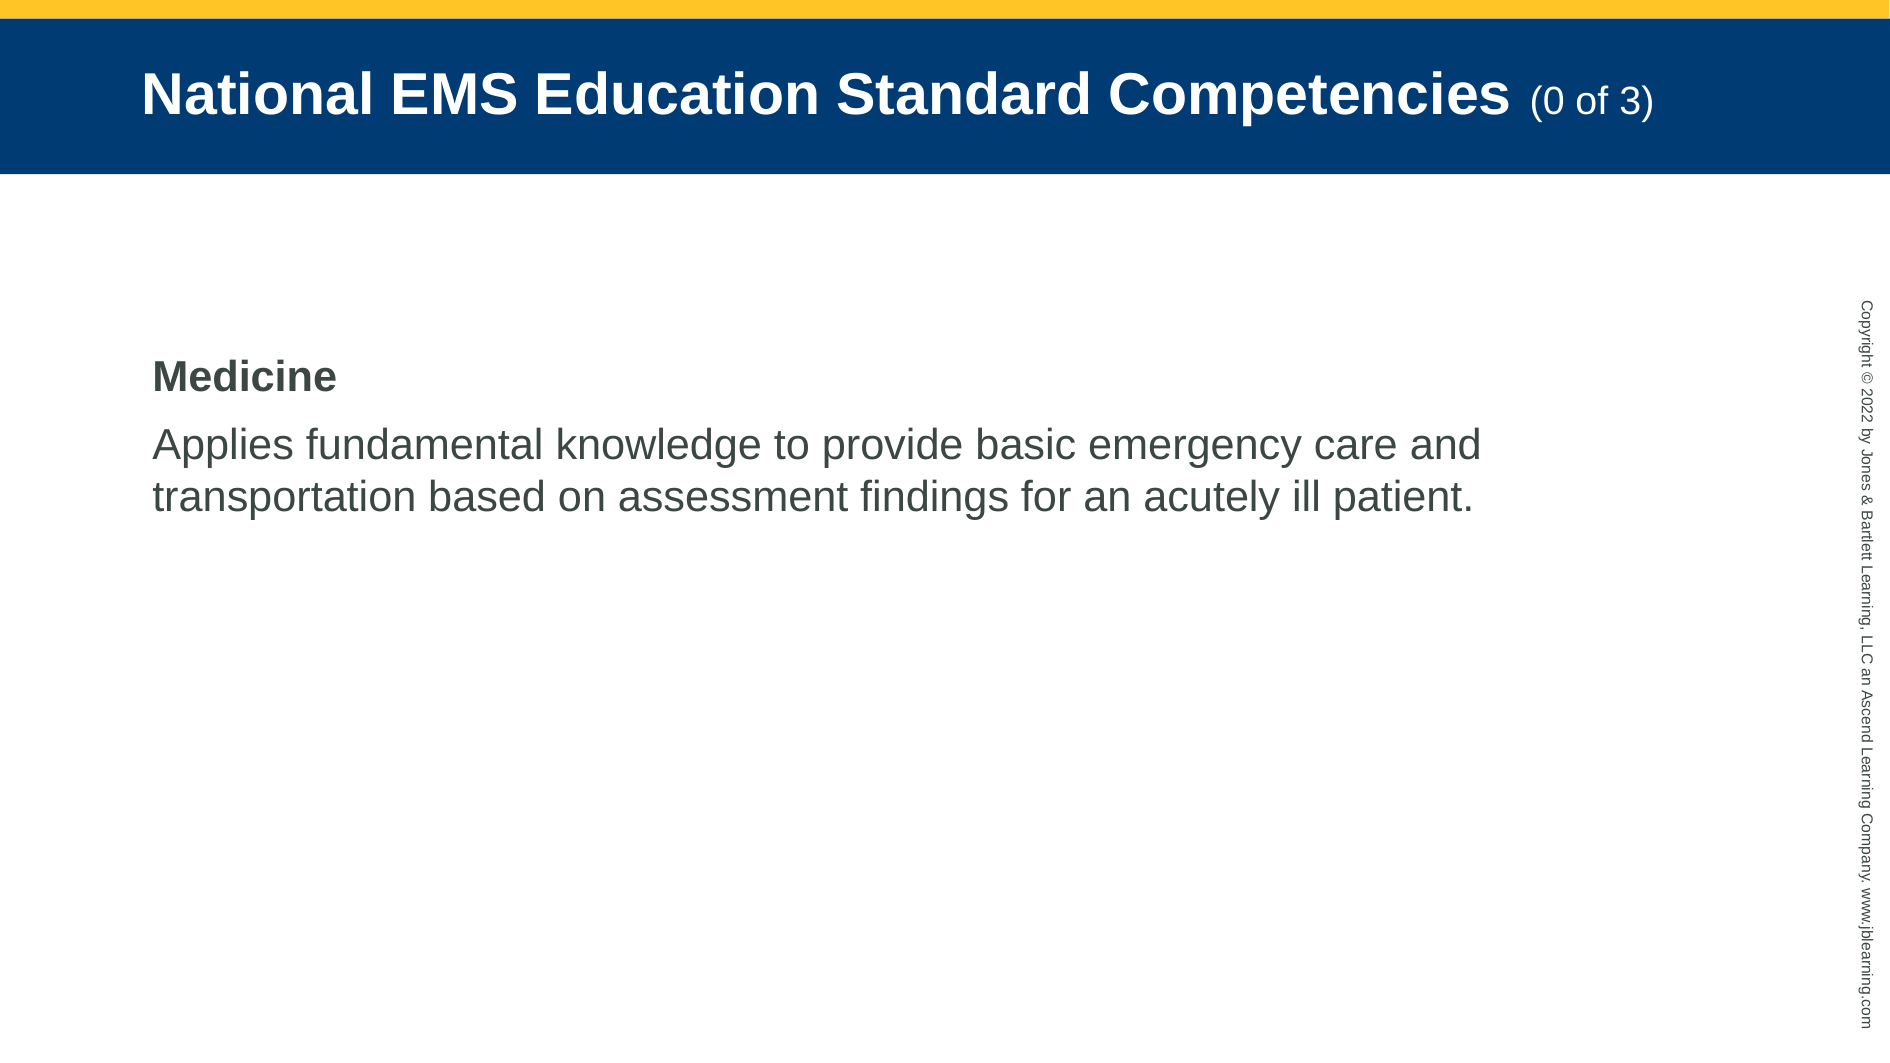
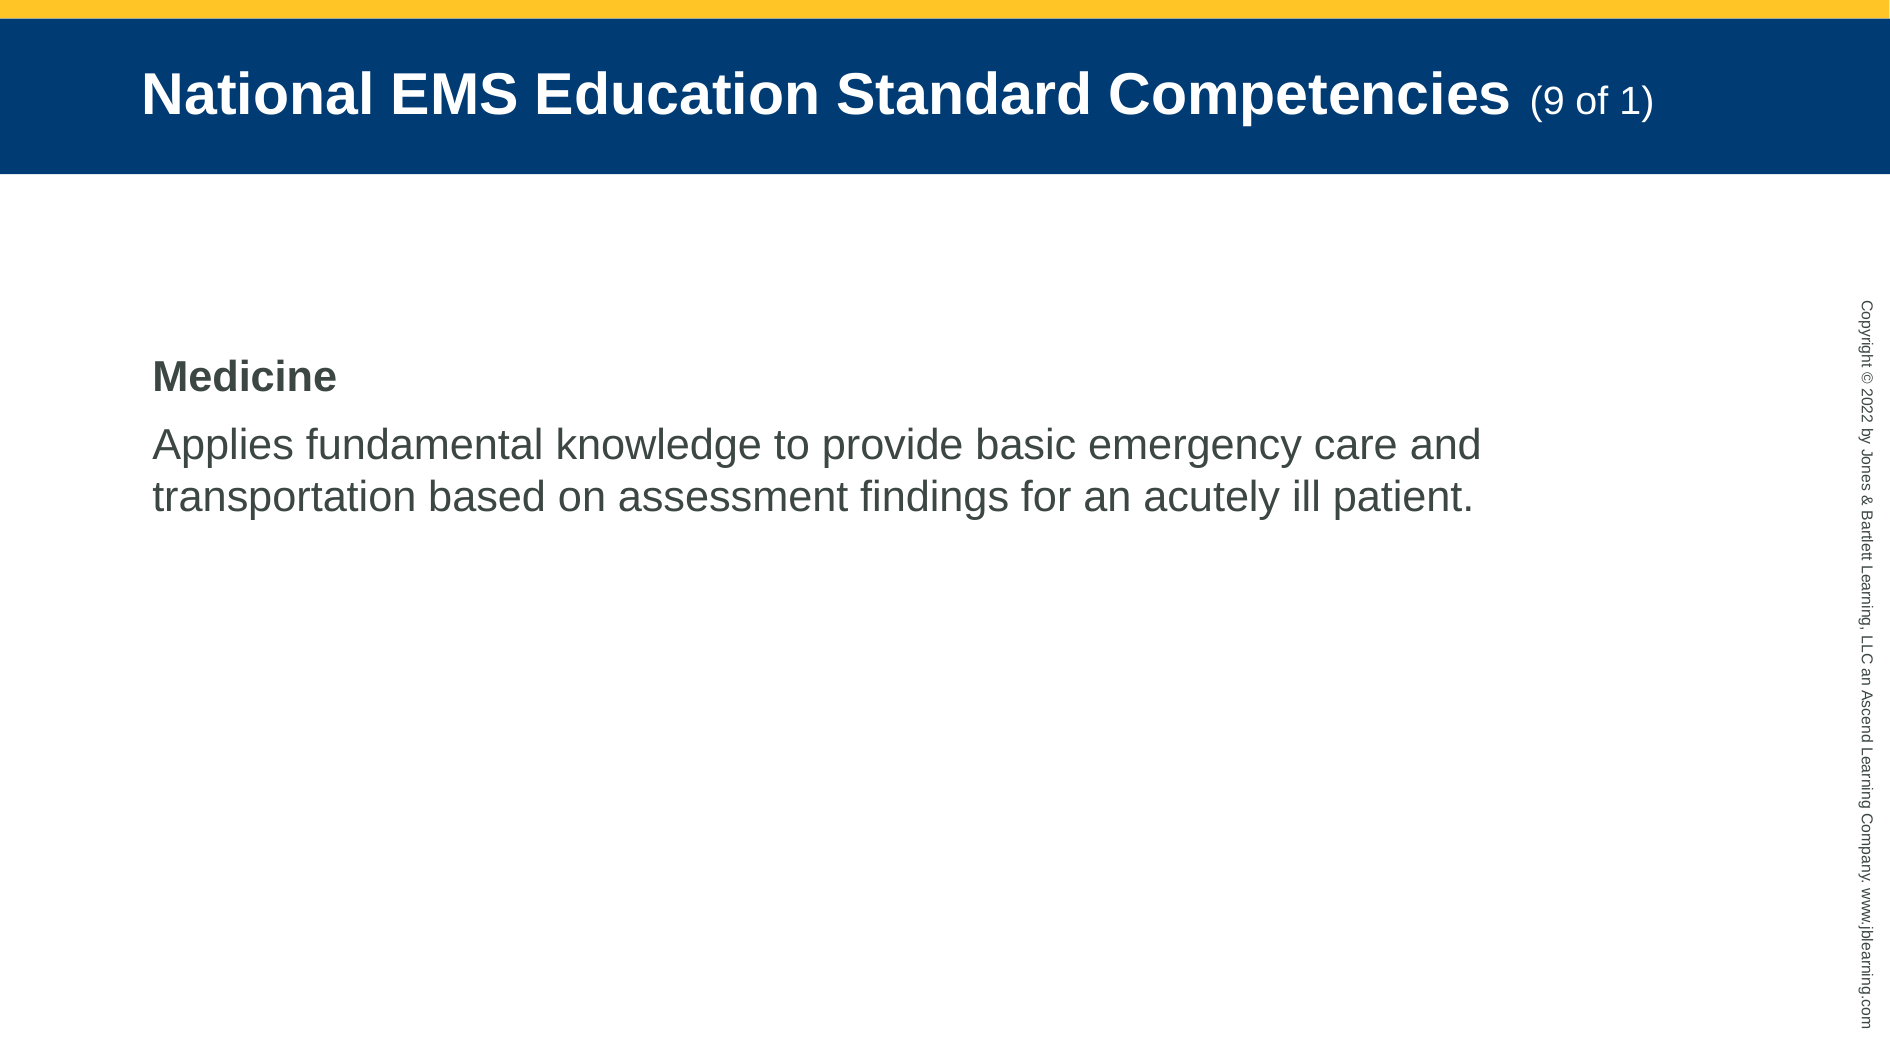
Competencies 0: 0 -> 9 (1547, 101)
3: 3 -> 1 (1637, 101)
